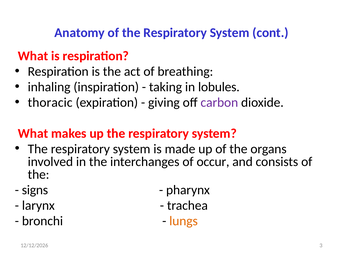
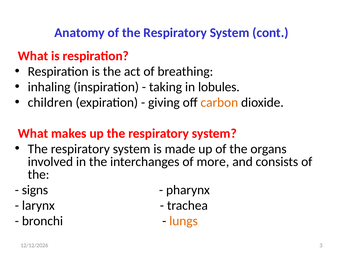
thoracic: thoracic -> children (50, 103)
carbon colour: purple -> orange (219, 103)
occur: occur -> more (213, 162)
